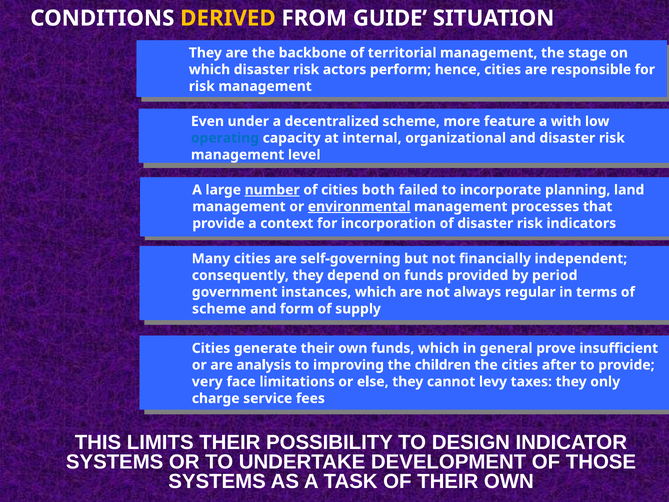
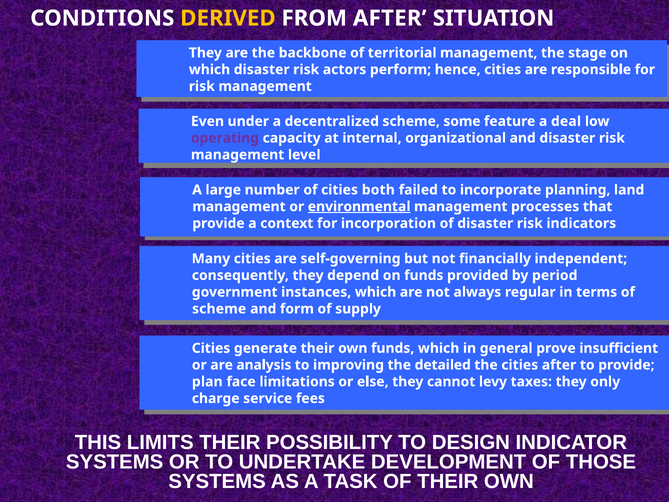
FROM GUIDE: GUIDE -> AFTER (390, 18)
more: more -> some (462, 121)
with: with -> deal (566, 121)
operating colour: blue -> purple (225, 138)
number underline: present -> none (272, 190)
children: children -> detailed (443, 365)
very: very -> plan (207, 381)
